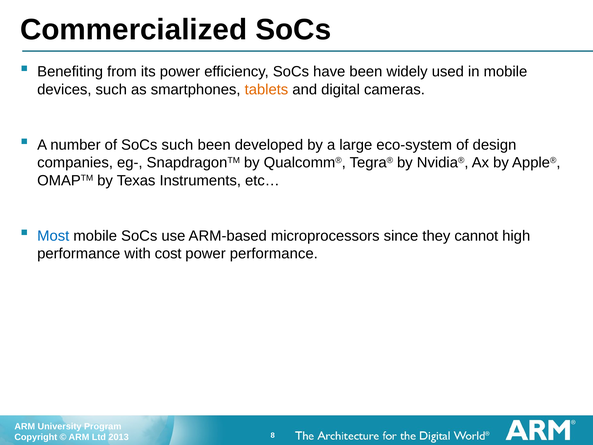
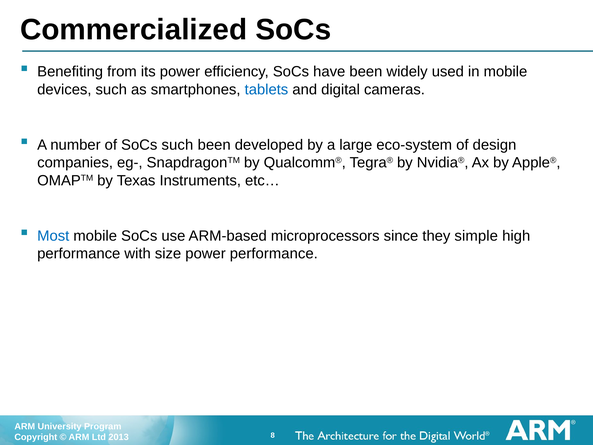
tablets colour: orange -> blue (266, 89)
cannot: cannot -> simple (476, 236)
cost: cost -> size (168, 254)
